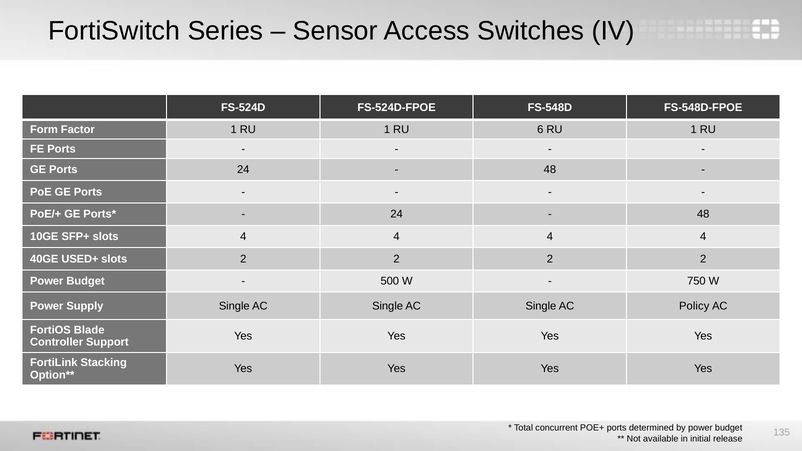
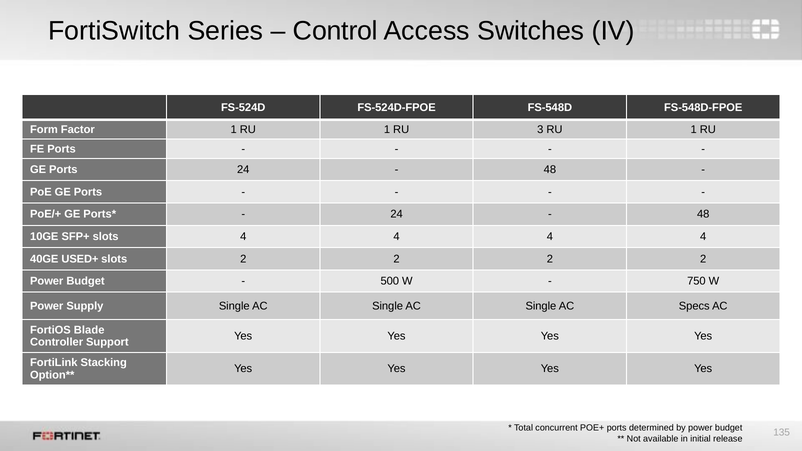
Sensor: Sensor -> Control (335, 31)
6: 6 -> 3 (540, 130)
Policy: Policy -> Specs (694, 306)
